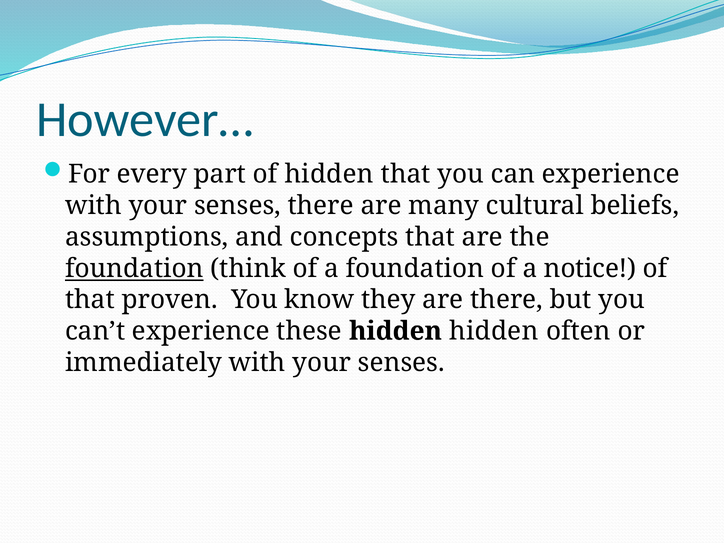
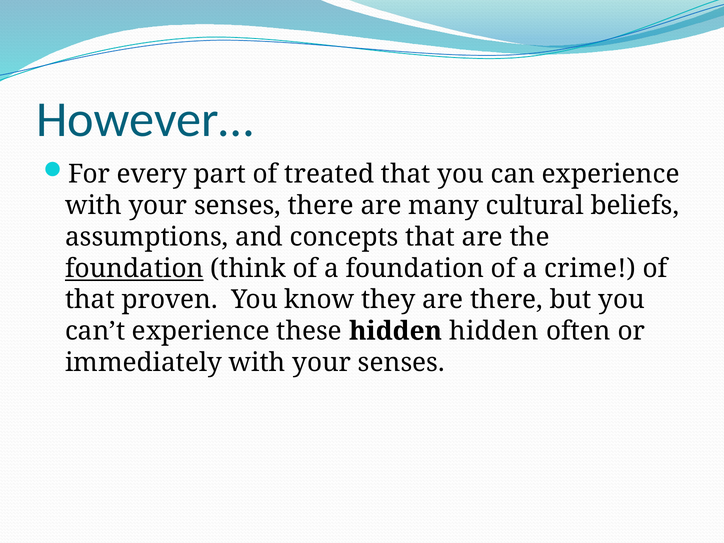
of hidden: hidden -> treated (329, 174)
notice: notice -> crime (590, 268)
